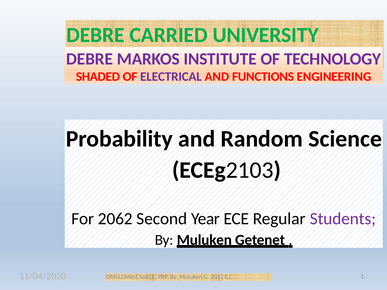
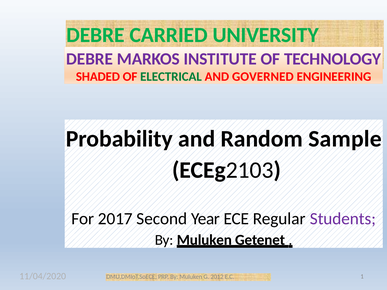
ELECTRICAL colour: purple -> green (171, 77)
FUNCTIONS: FUNCTIONS -> GOVERNED (263, 77)
Science: Science -> Sample (345, 139)
2062: 2062 -> 2017 (115, 219)
